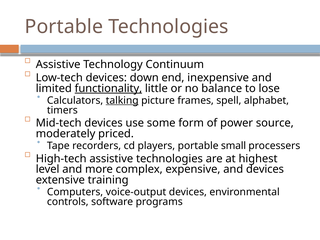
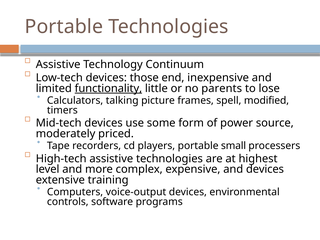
down: down -> those (144, 78)
balance: balance -> parents (222, 88)
talking underline: present -> none (122, 100)
alphabet: alphabet -> modified (266, 100)
